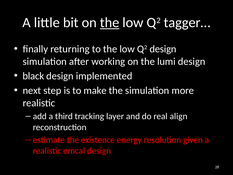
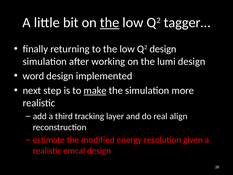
black: black -> word (33, 76)
make underline: none -> present (95, 90)
existence: existence -> modified (98, 140)
